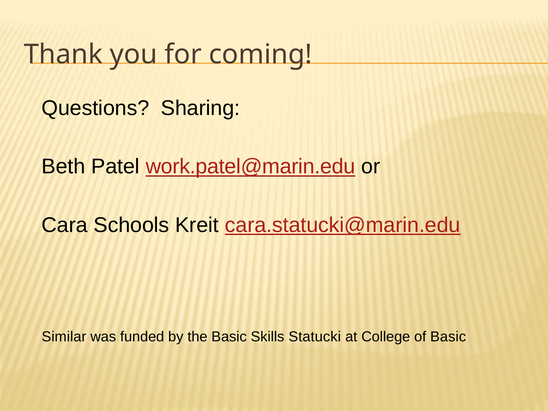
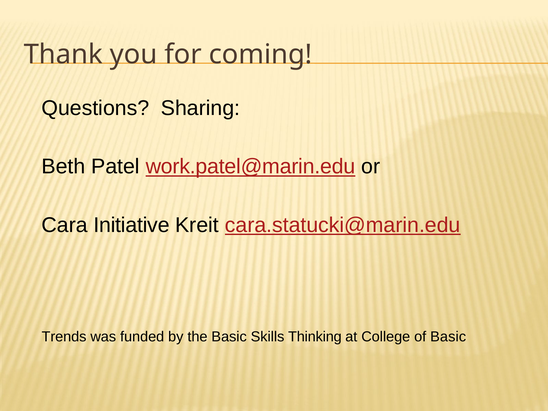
Schools: Schools -> Initiative (131, 225)
Similar: Similar -> Trends (64, 337)
Statucki: Statucki -> Thinking (315, 337)
